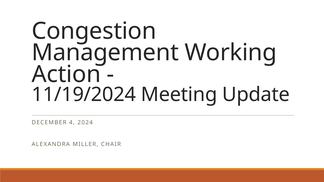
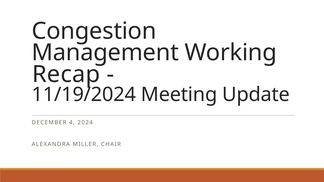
Action: Action -> Recap (66, 74)
